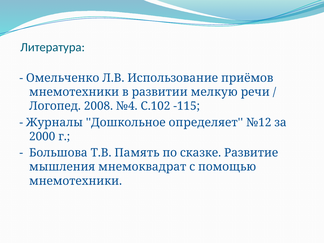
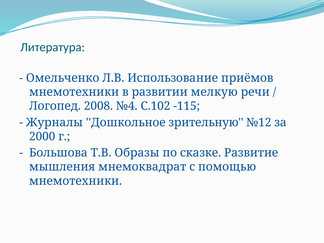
определяет: определяет -> зрительную (206, 122)
Память: Память -> Образы (137, 153)
